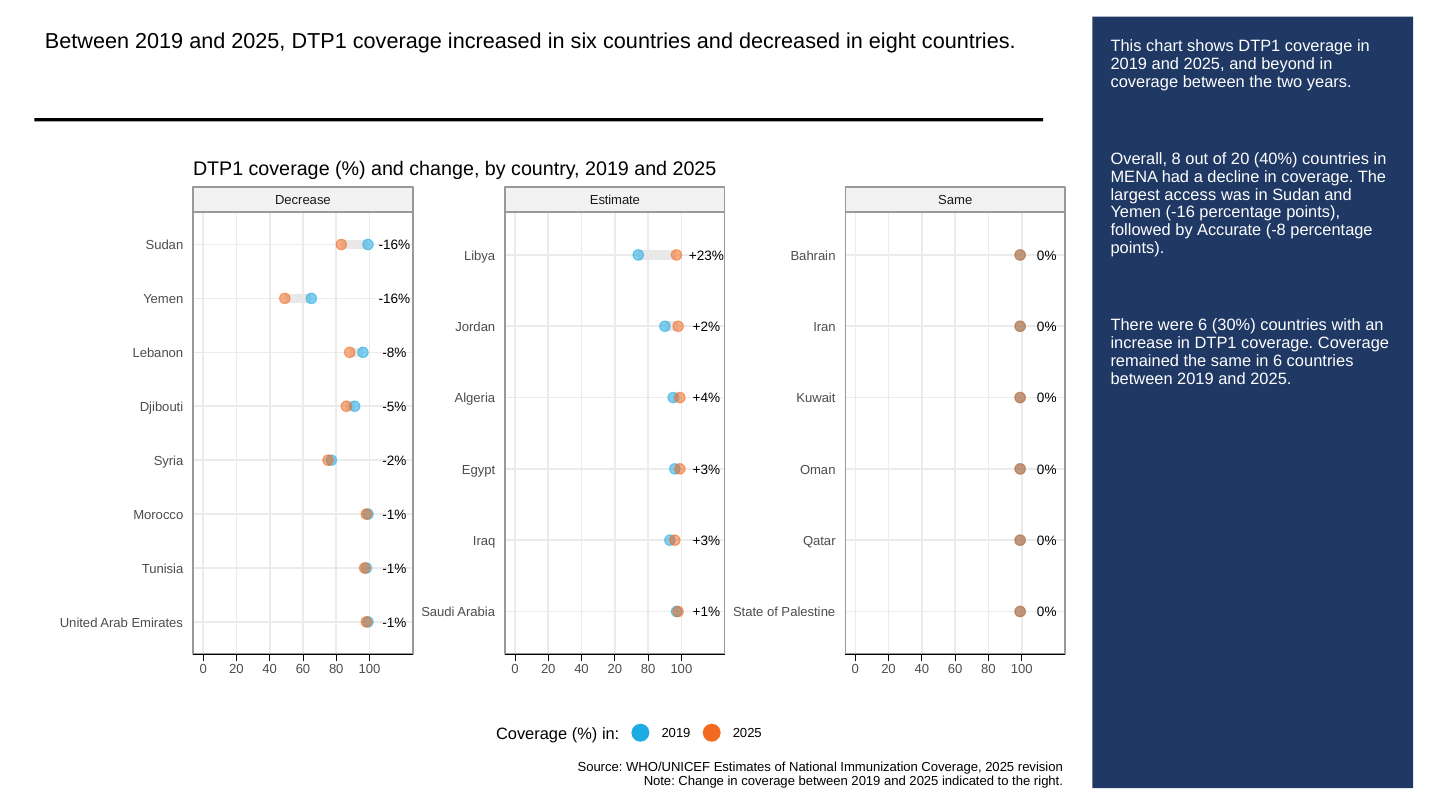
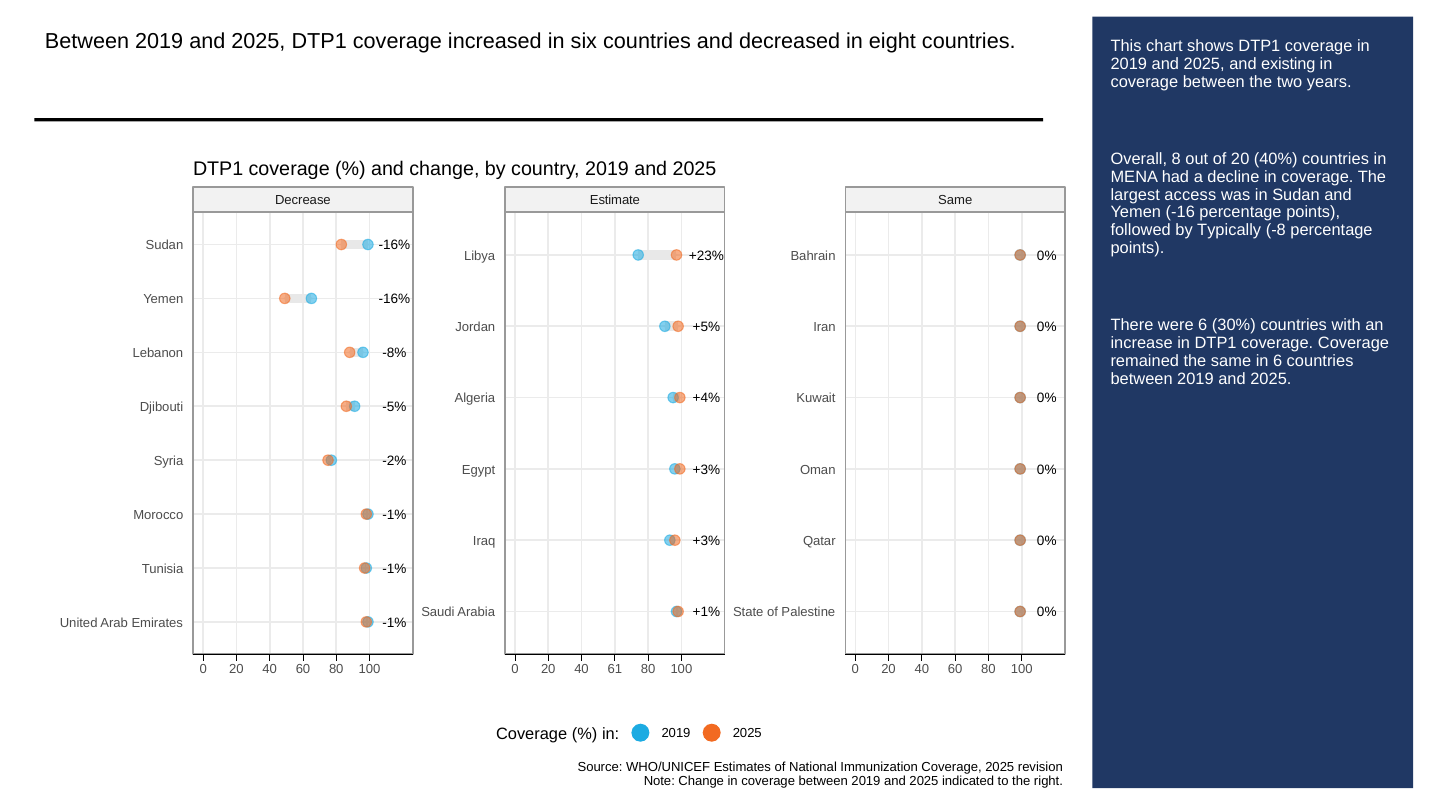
beyond: beyond -> existing (1288, 64)
Accurate: Accurate -> Typically (1229, 230)
+2%: +2% -> +5% (706, 327)
40 20: 20 -> 61 (615, 669)
